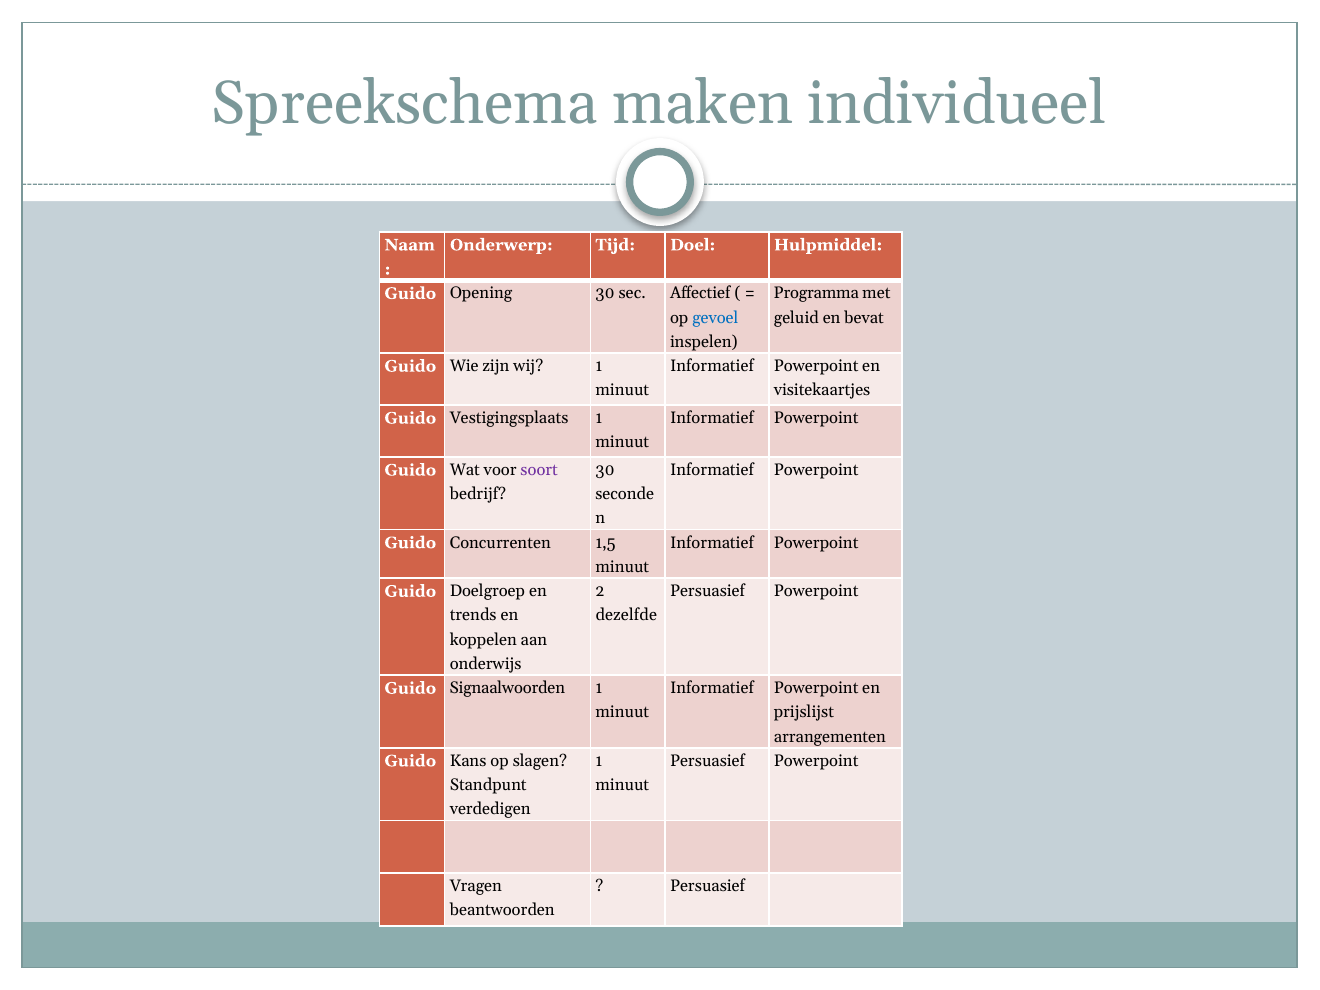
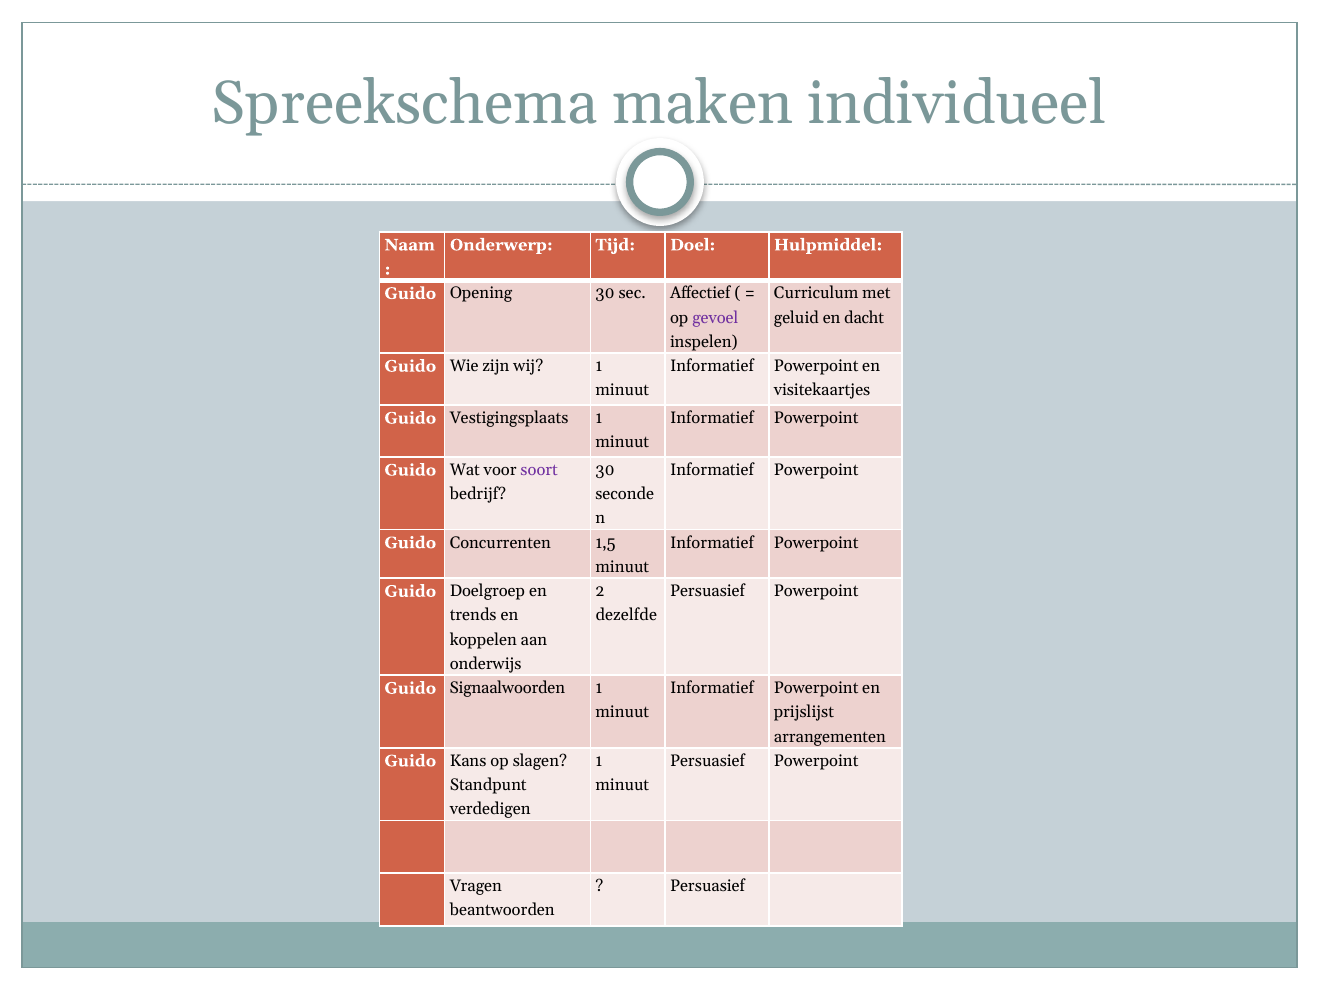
Programma: Programma -> Curriculum (816, 293)
gevoel colour: blue -> purple (715, 318)
bevat: bevat -> dacht (864, 318)
